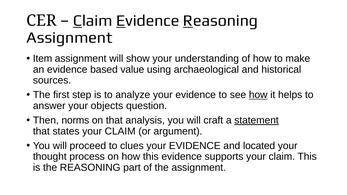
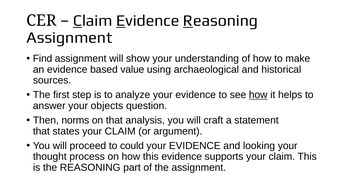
Item: Item -> Find (43, 59)
statement underline: present -> none (257, 120)
clues: clues -> could (132, 146)
located: located -> looking (259, 146)
